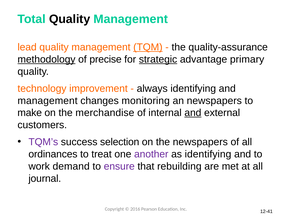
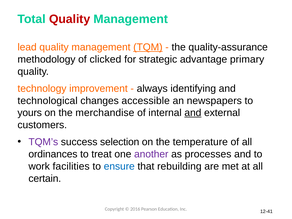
Quality colour: black -> red (70, 19)
methodology underline: present -> none (46, 59)
precise: precise -> clicked (105, 59)
strategic underline: present -> none (158, 59)
management: management -> technological (48, 101)
monitoring: monitoring -> accessible (146, 101)
make: make -> yours (30, 113)
the newspapers: newspapers -> temperature (200, 142)
as identifying: identifying -> processes (208, 154)
demand: demand -> facilities (71, 166)
ensure colour: purple -> blue (119, 166)
journal: journal -> certain (45, 178)
